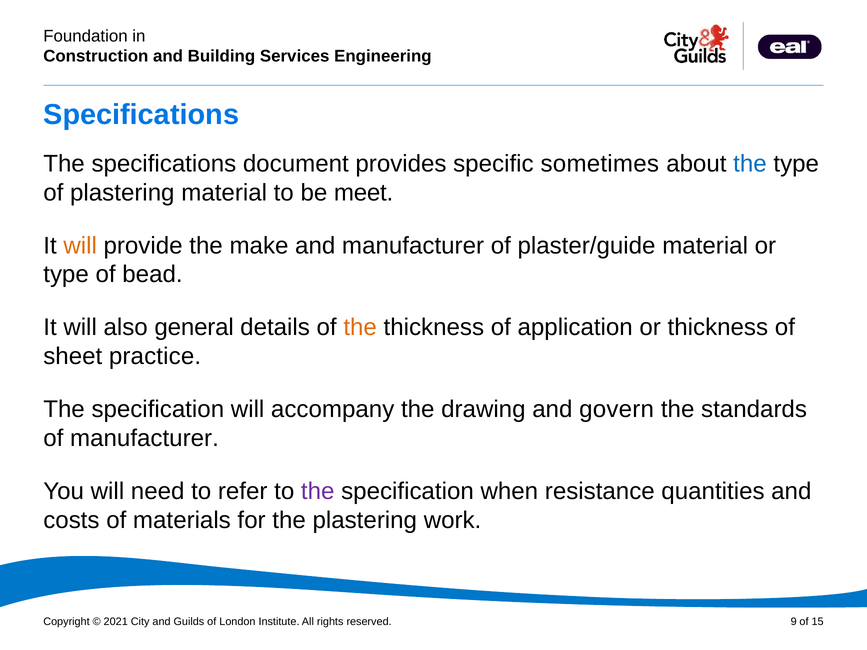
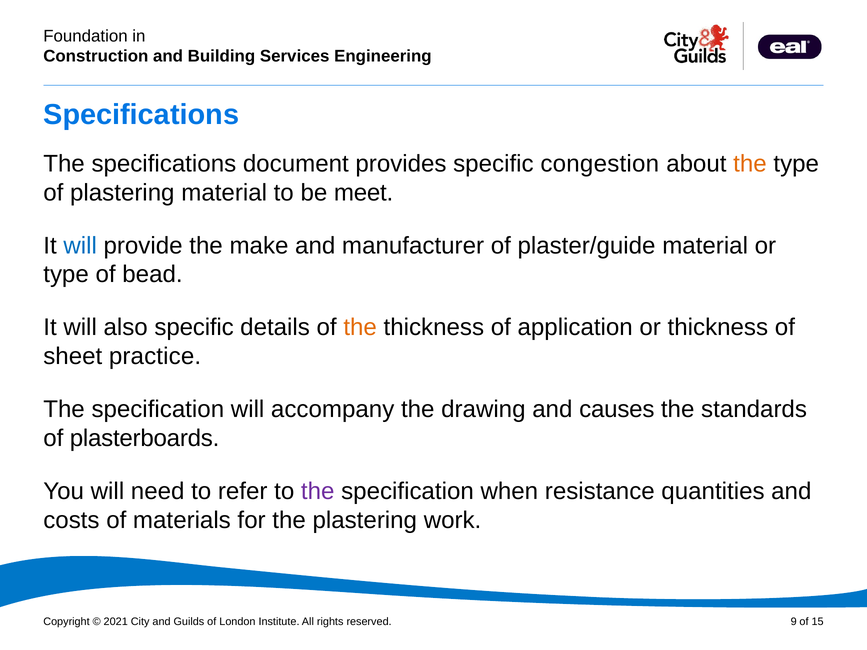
sometimes: sometimes -> congestion (600, 164)
the colour: blue -> orange (750, 164)
will colour: orange -> blue (80, 246)
also general: general -> specific (194, 328)
govern: govern -> causes (617, 410)
of manufacturer: manufacturer -> plasterboards (145, 438)
